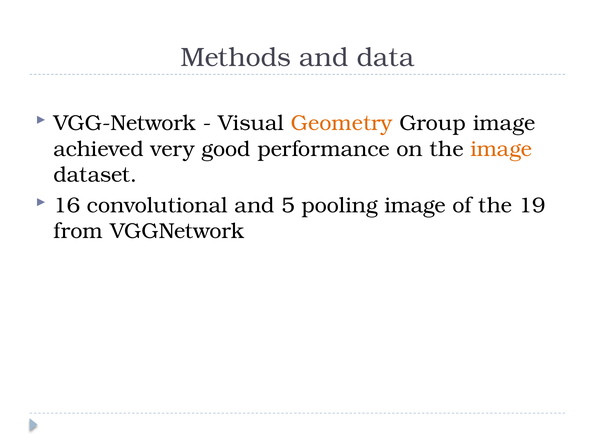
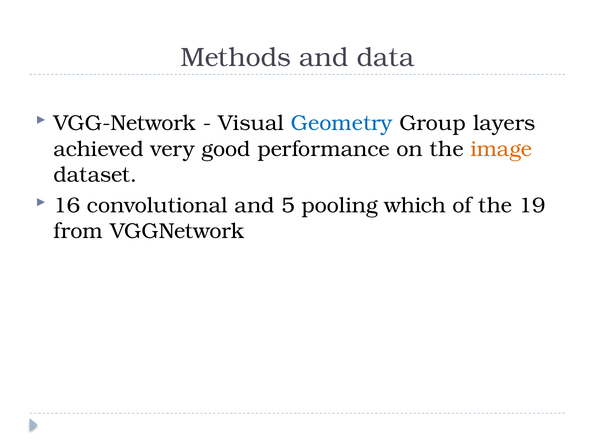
Geometry colour: orange -> blue (342, 123)
Group image: image -> layers (504, 123)
pooling image: image -> which (415, 206)
